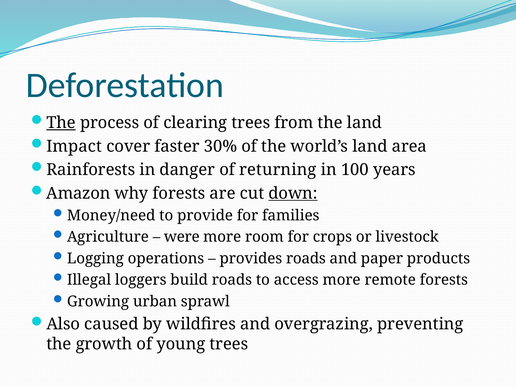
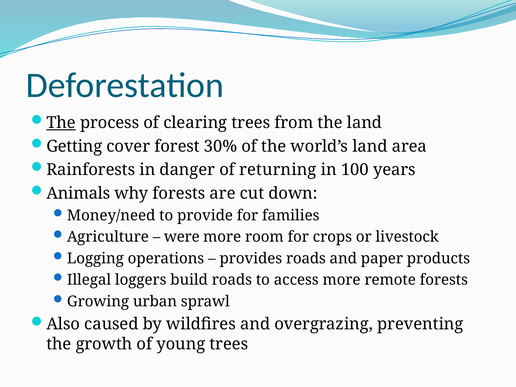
Impact: Impact -> Getting (74, 146)
faster: faster -> forest (177, 146)
Amazon: Amazon -> Animals (78, 193)
down underline: present -> none (293, 193)
